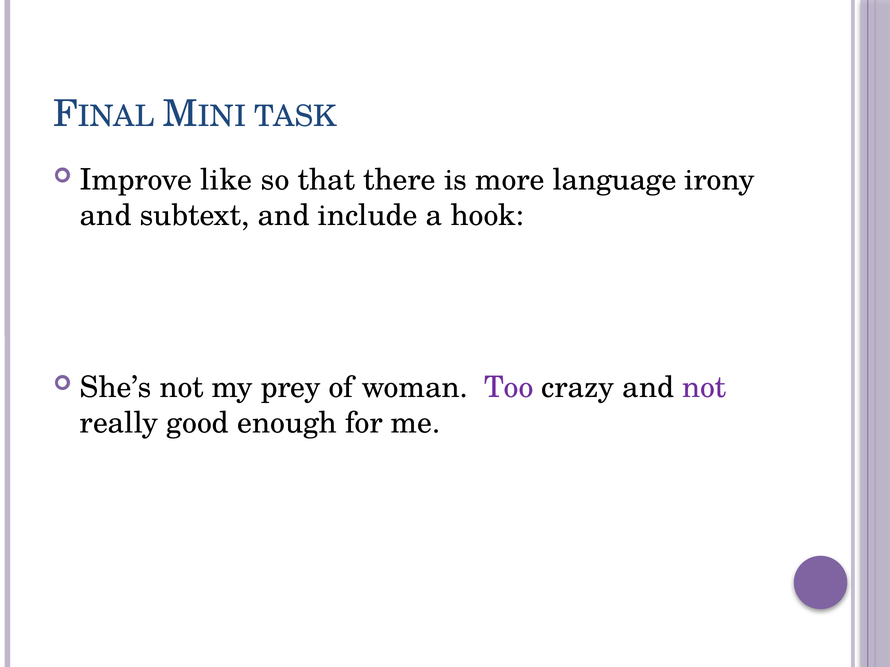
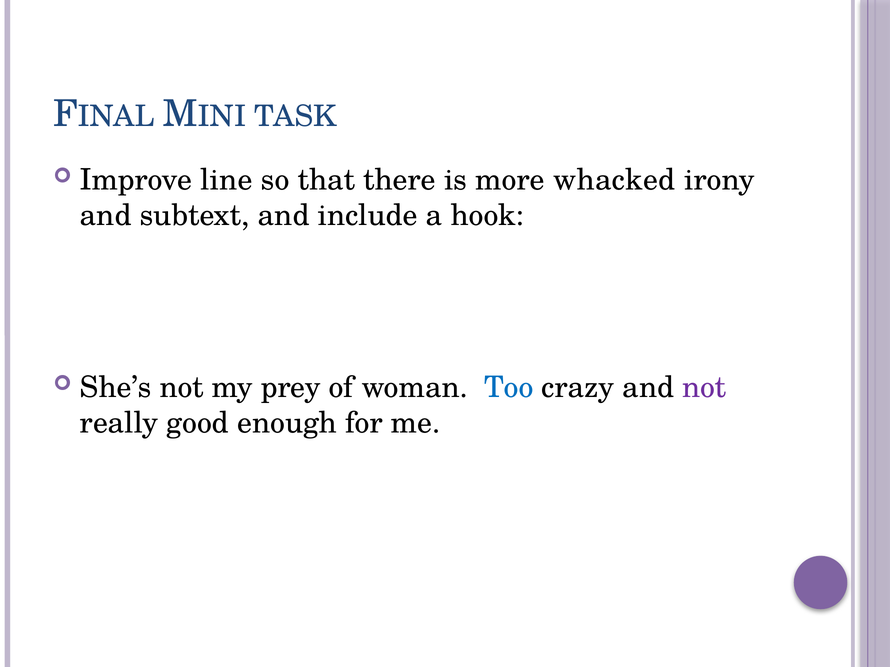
like: like -> line (226, 180)
language: language -> whacked (614, 180)
Too colour: purple -> blue (509, 388)
